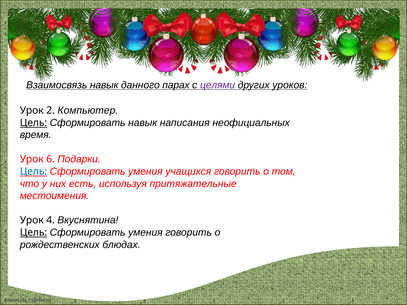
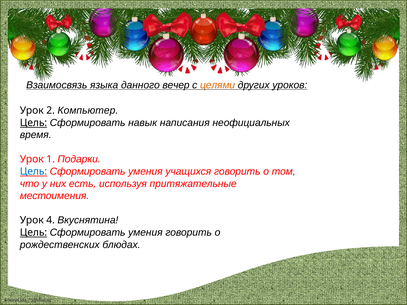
Взаимосвязь навык: навык -> языка (104, 85)
парах: парах -> вечер (176, 85)
целями colour: purple -> orange (218, 85)
6: 6 -> 1 (51, 159)
